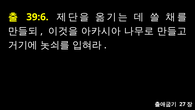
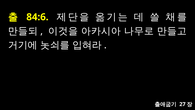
39:6: 39:6 -> 84:6 (37, 17)
